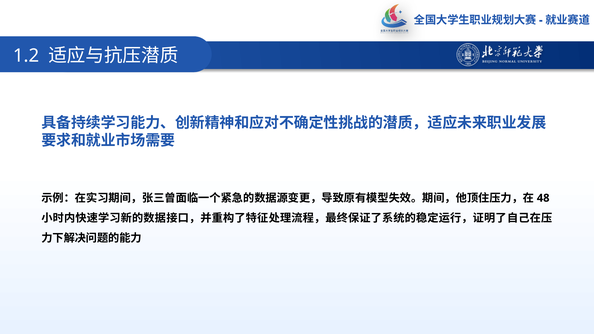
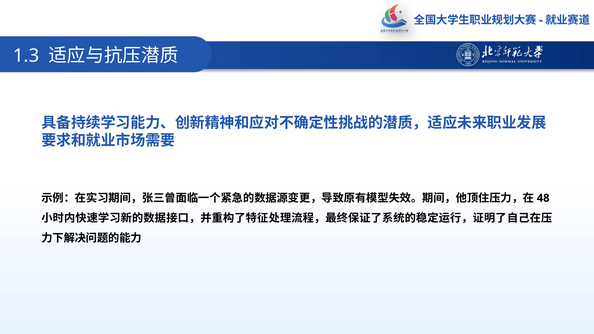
1.2: 1.2 -> 1.3 (26, 56)
